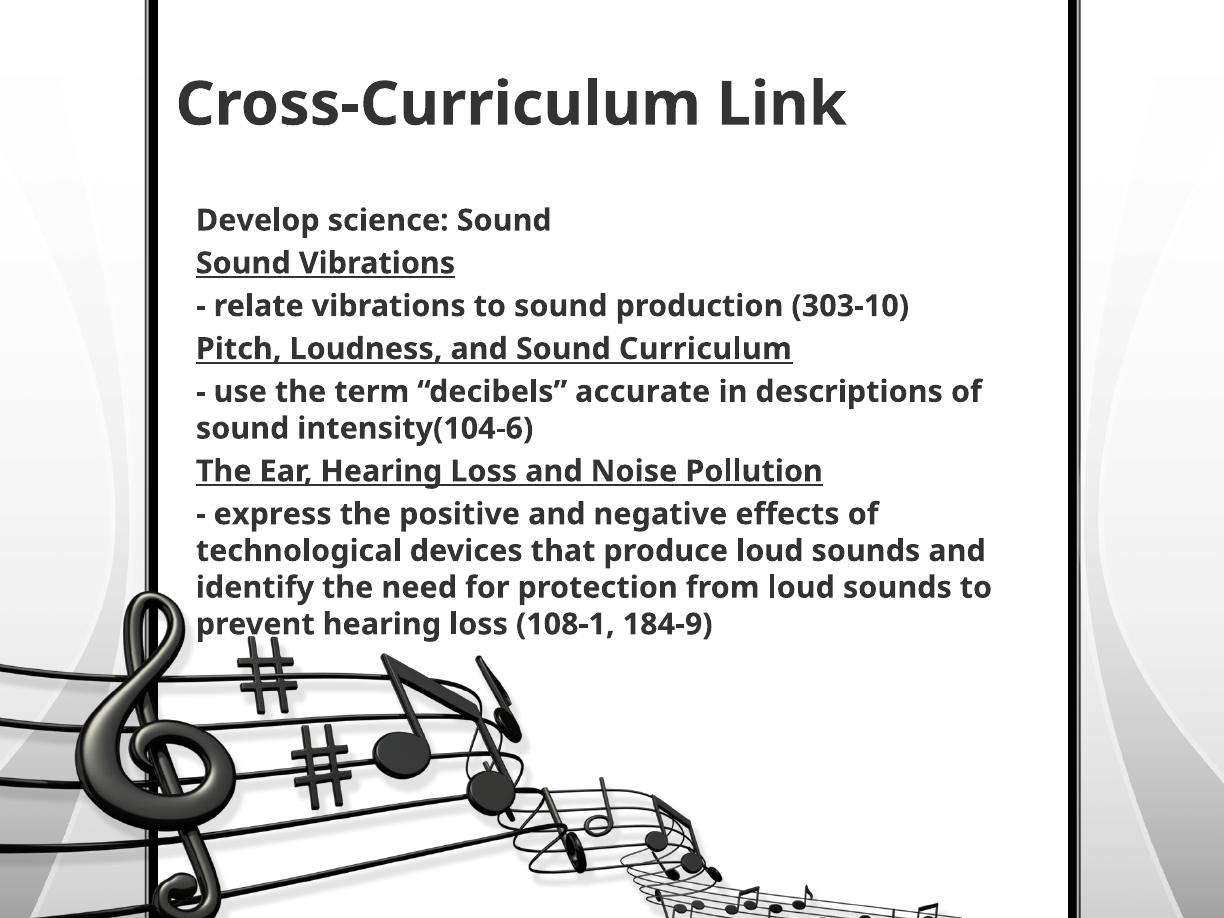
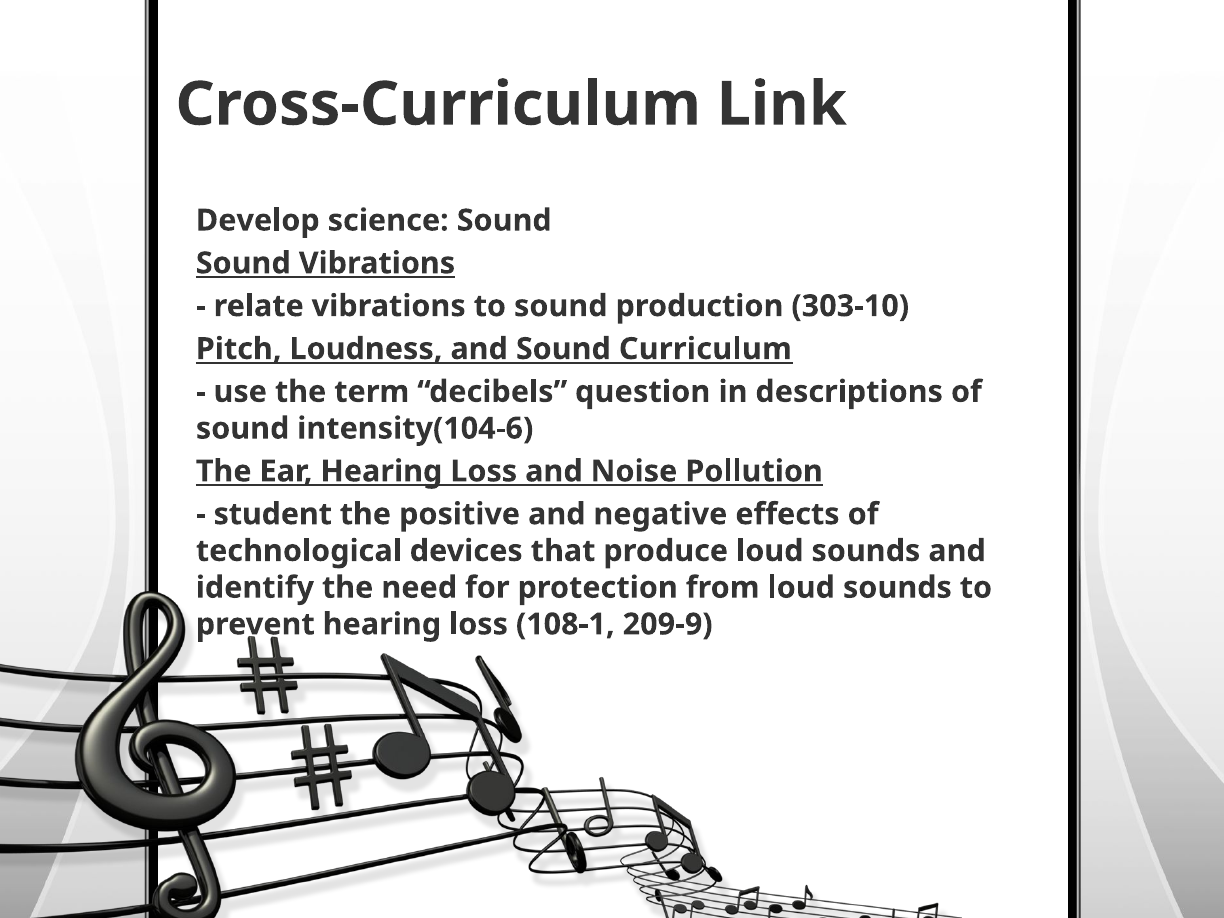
accurate: accurate -> question (643, 392)
express: express -> student (273, 514)
184-9: 184-9 -> 209-9 (668, 624)
